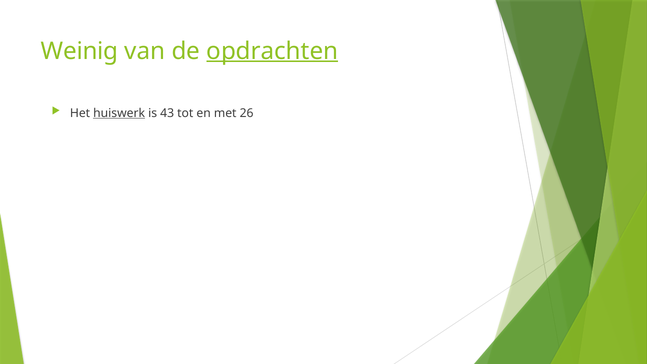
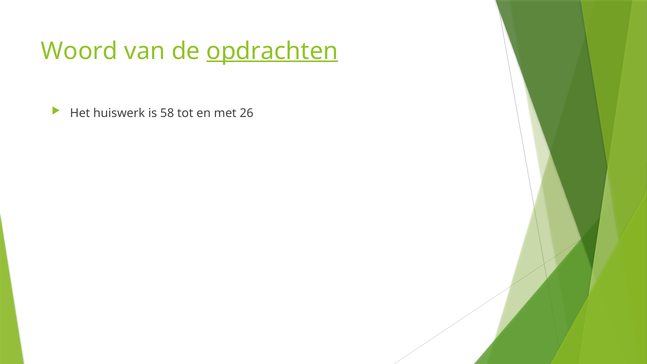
Weinig: Weinig -> Woord (79, 51)
huiswerk underline: present -> none (119, 113)
43: 43 -> 58 (167, 113)
